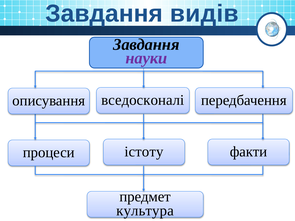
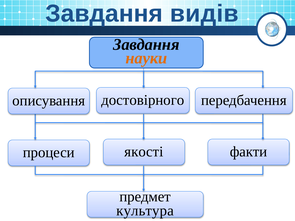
науки colour: purple -> orange (146, 58)
вседосконалі: вседосконалі -> достовірного (143, 100)
істоту: істоту -> якості (144, 152)
